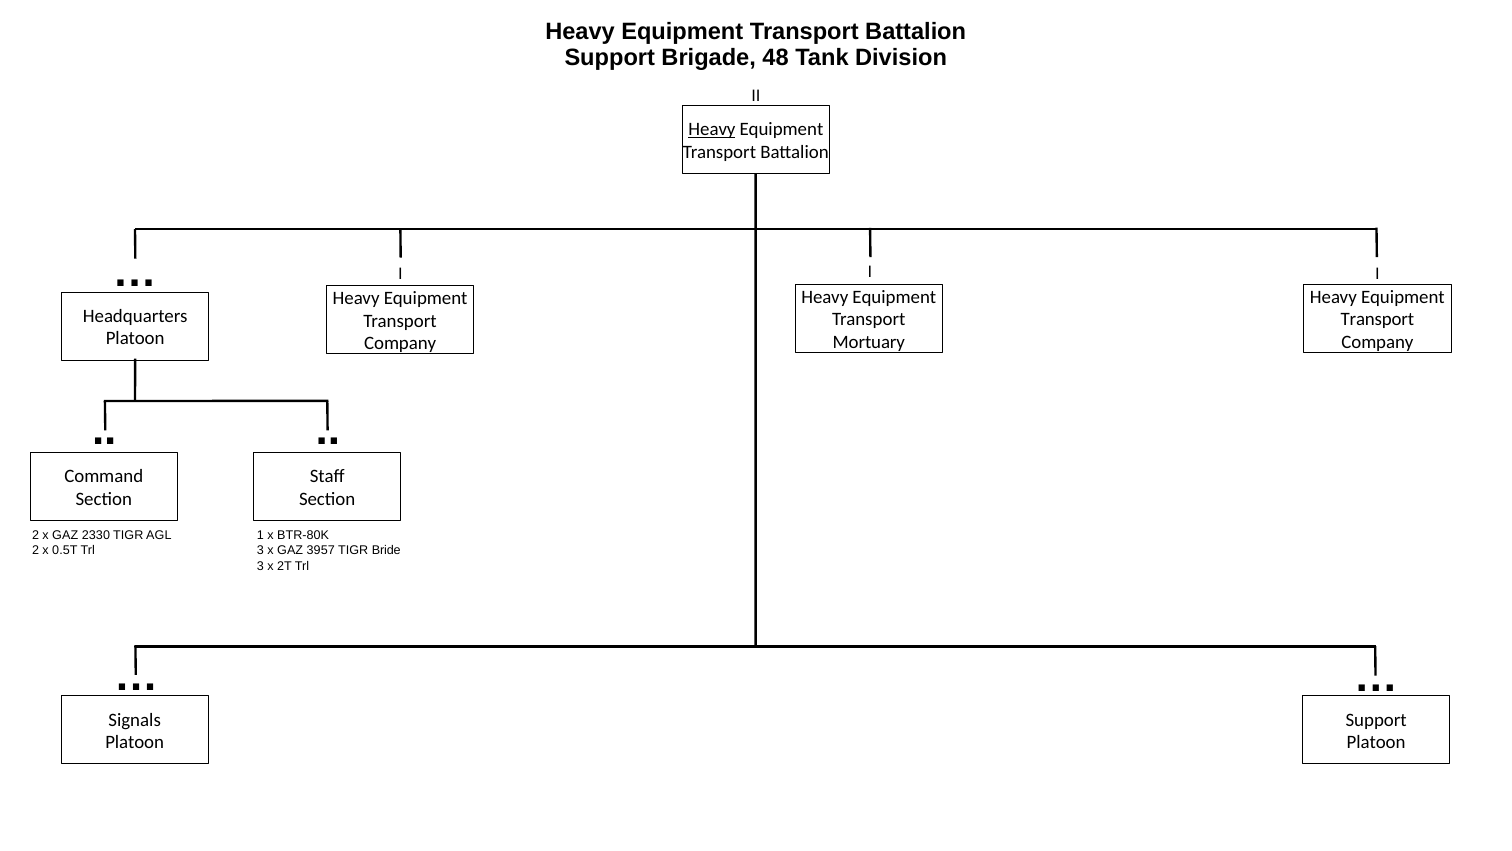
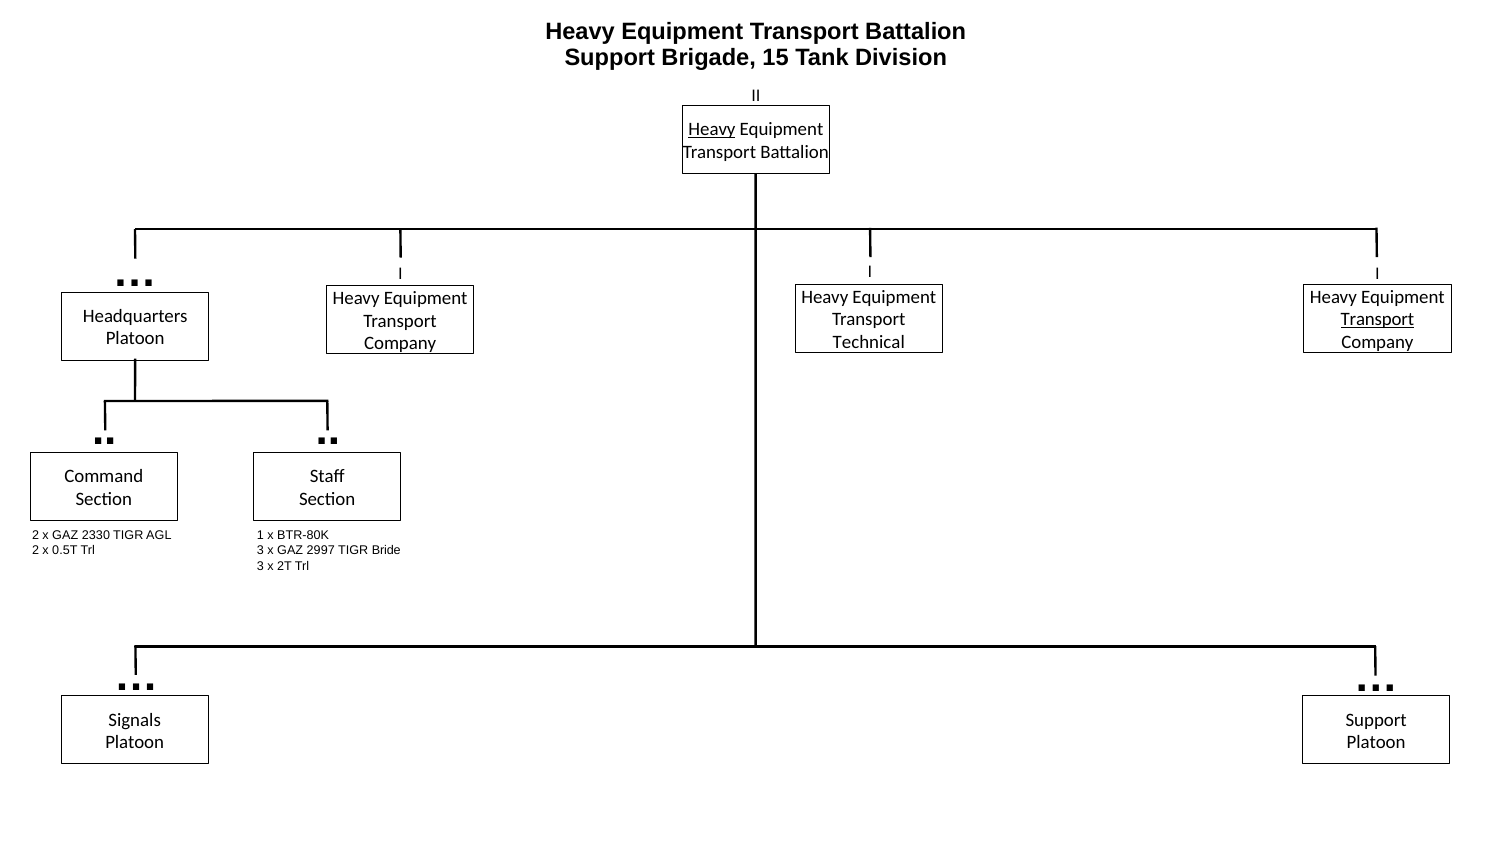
48: 48 -> 15 (776, 57)
Transport underline: none -> present (1377, 319)
Mortuary: Mortuary -> Technical (869, 342)
3957: 3957 -> 2997 (321, 550)
